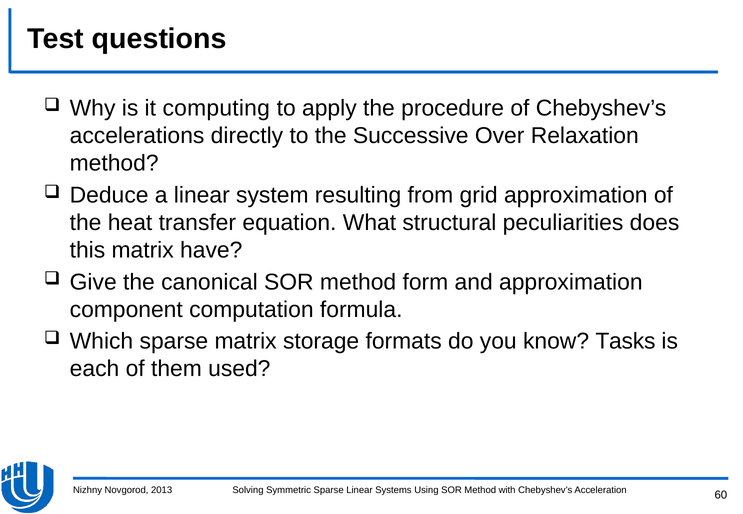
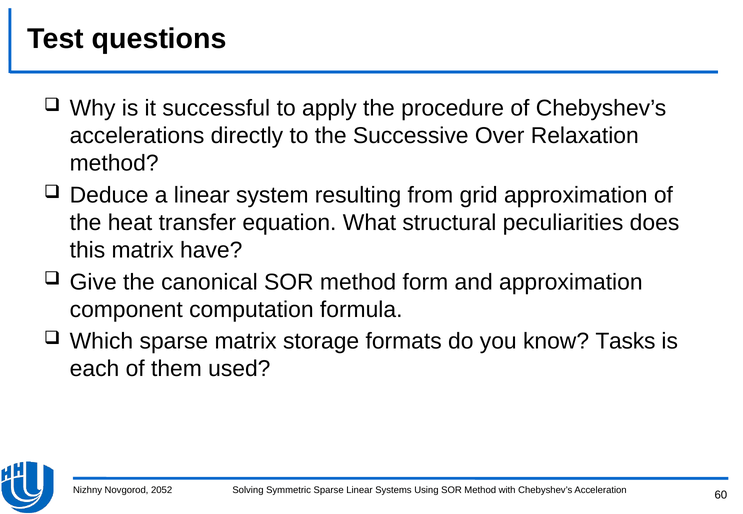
computing: computing -> successful (216, 109)
2013: 2013 -> 2052 (162, 490)
